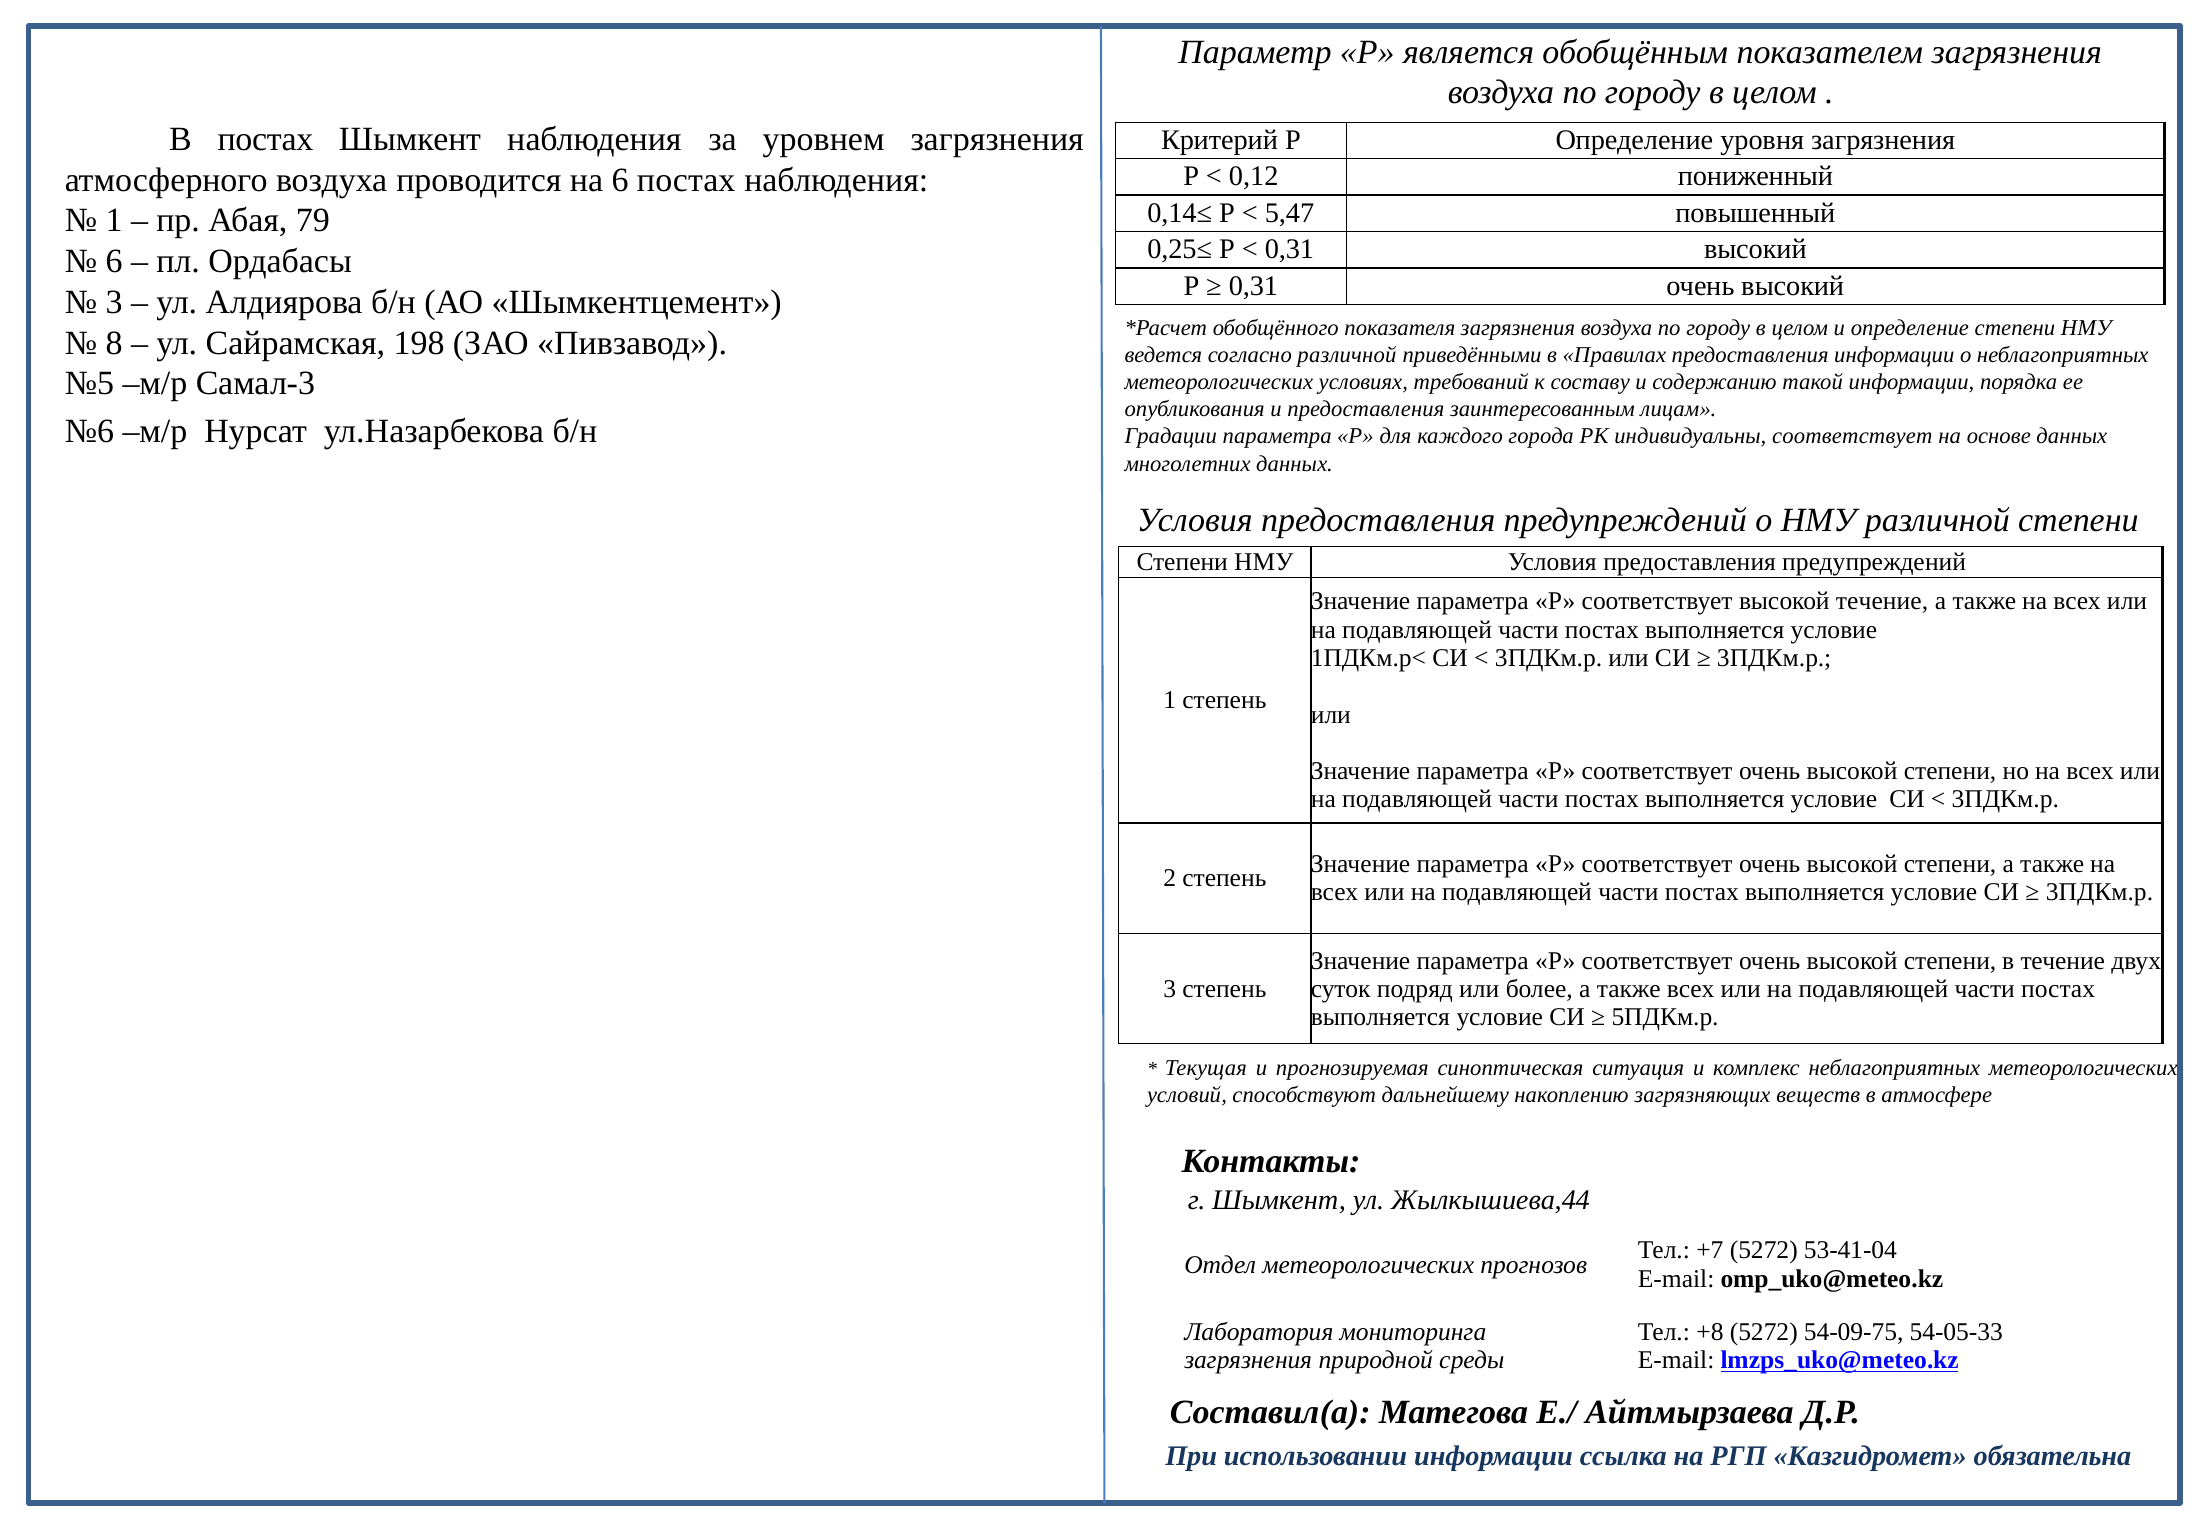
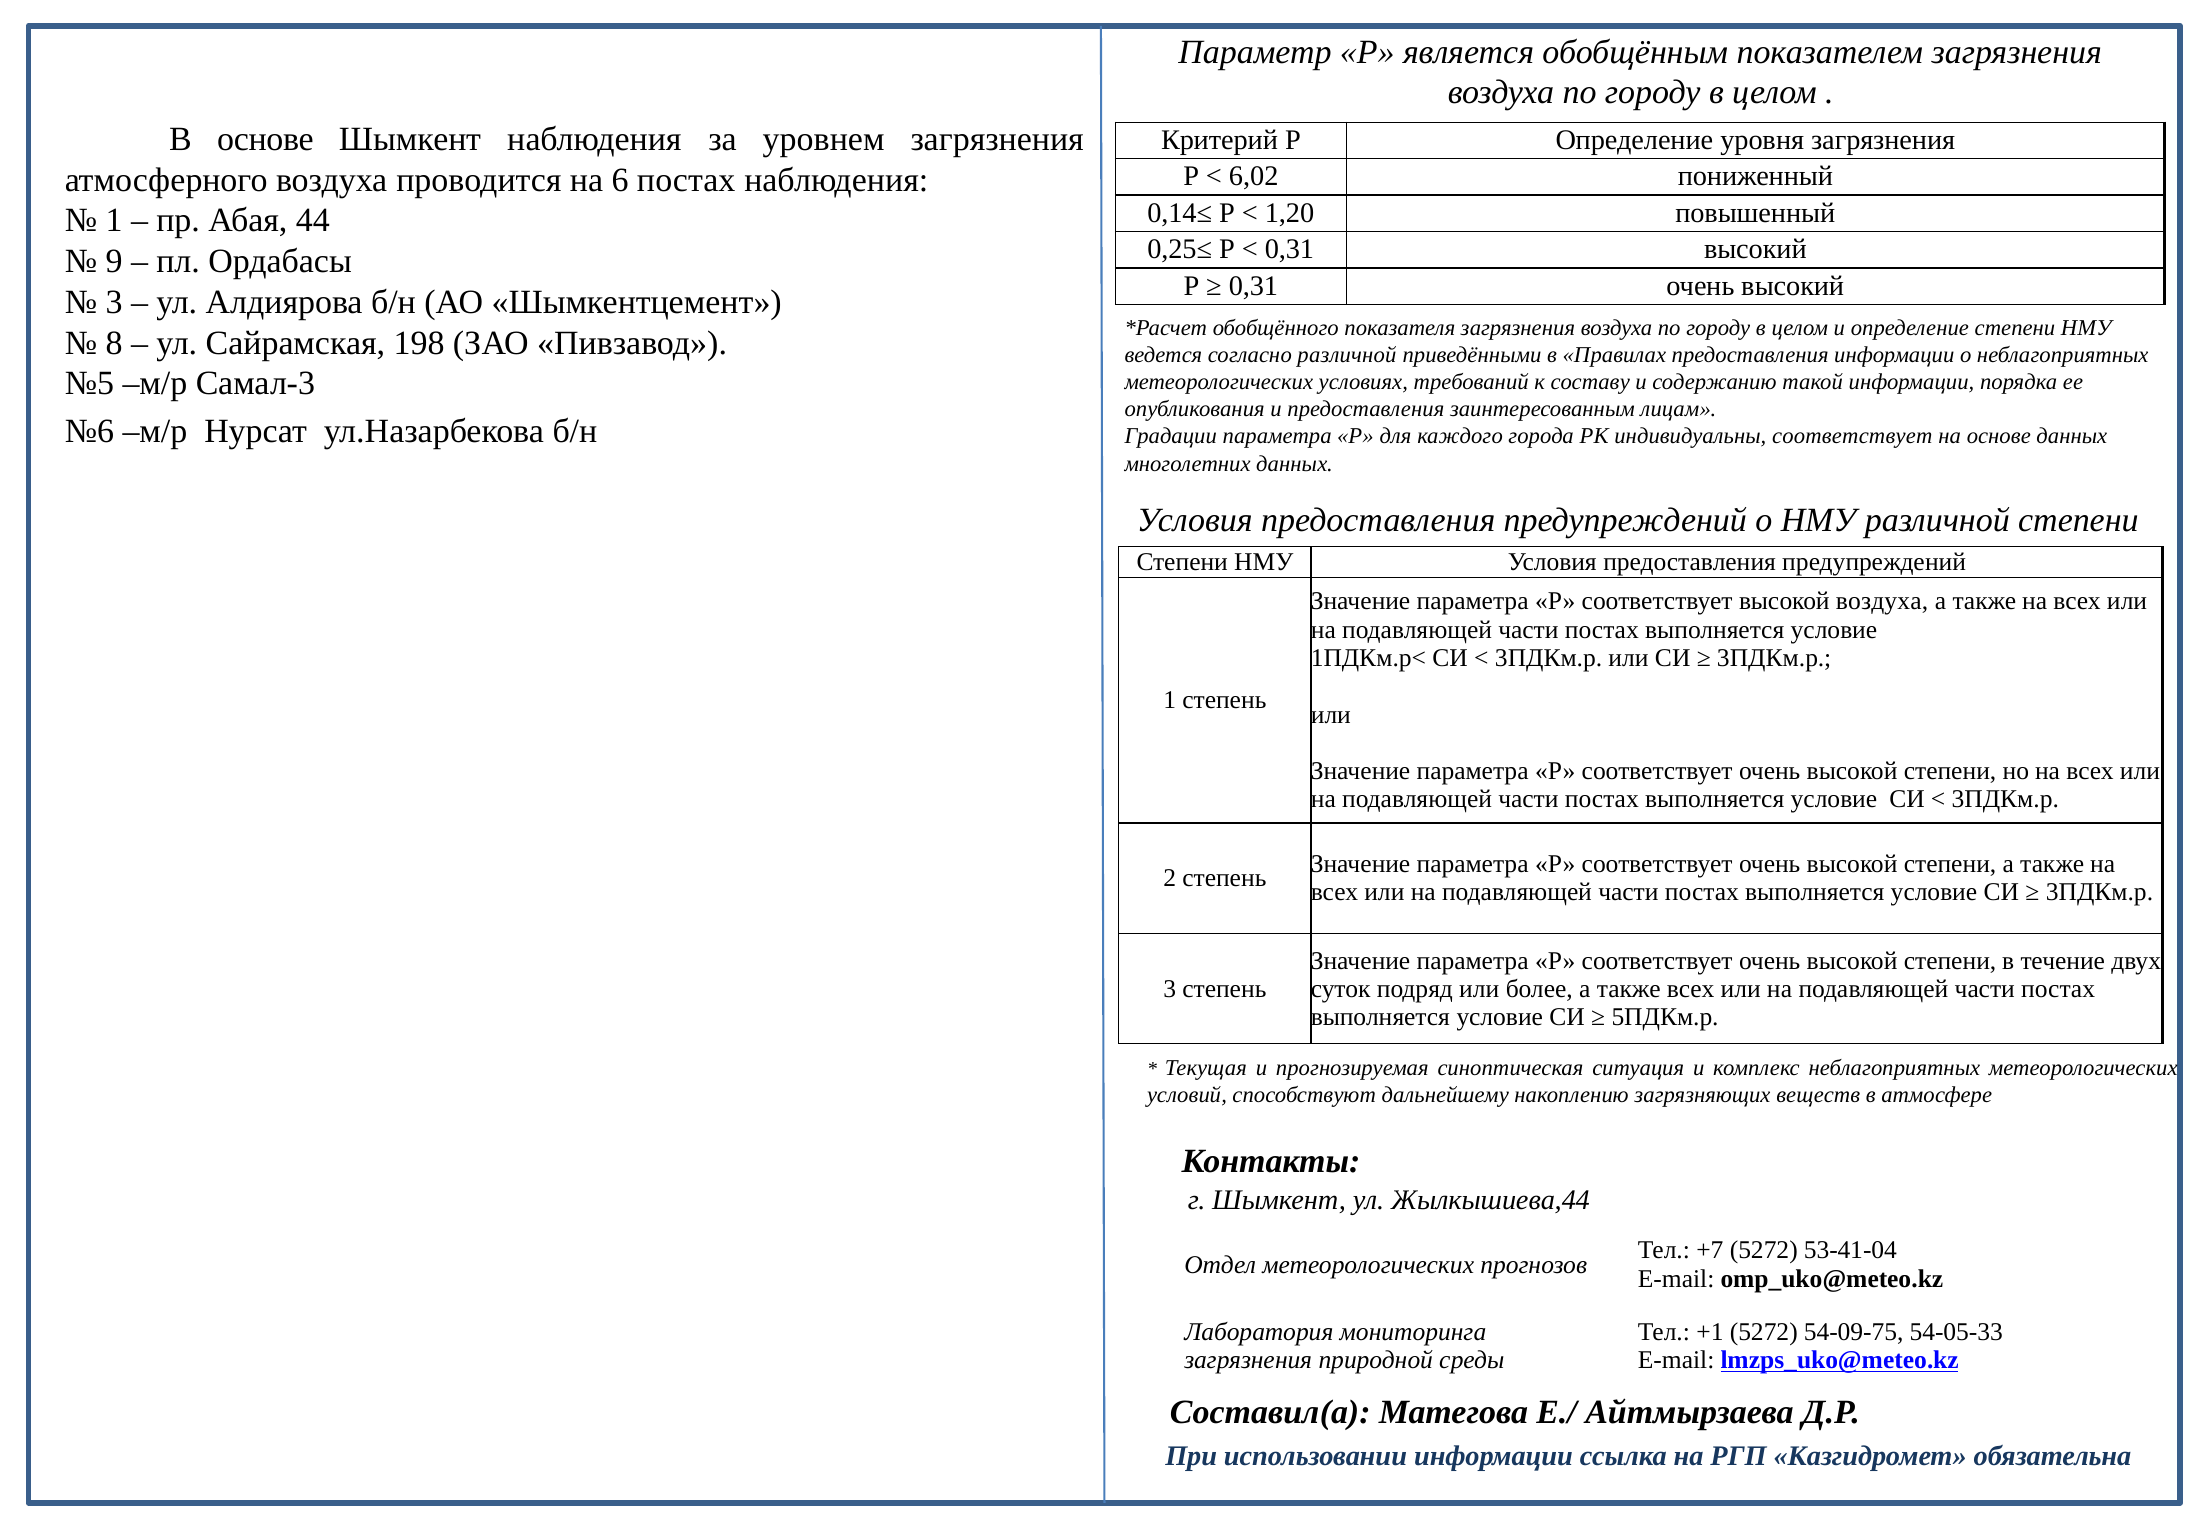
В постах: постах -> основе (265, 139)
0,12: 0,12 -> 6,02 (1254, 177)
5,47: 5,47 -> 1,20 (1290, 213)
79: 79 -> 44 (313, 221)
6: 6 -> 9 (114, 261)
высокой течение: течение -> воздуха (1882, 602)
+8: +8 -> +1 (1710, 1333)
